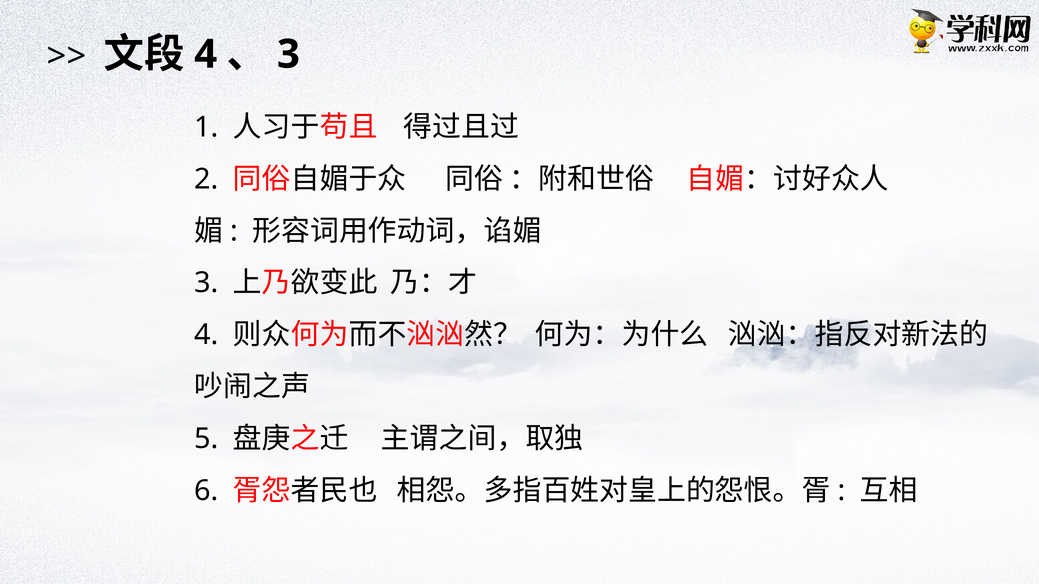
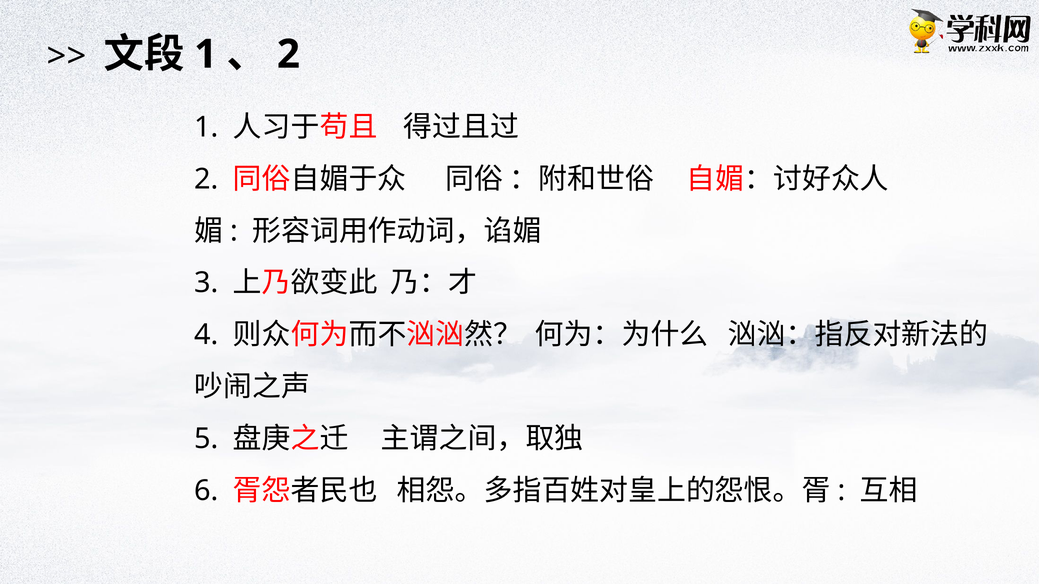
4: 4 -> 1 (206, 54)
3: 3 -> 2 (288, 54)
